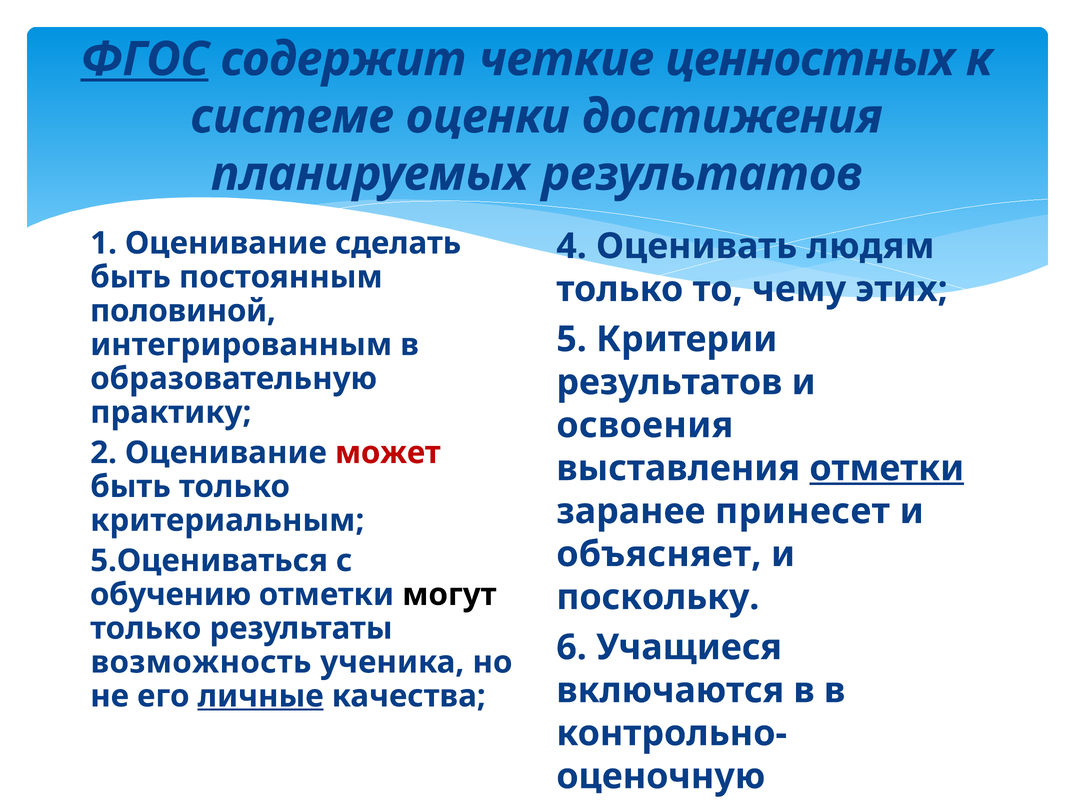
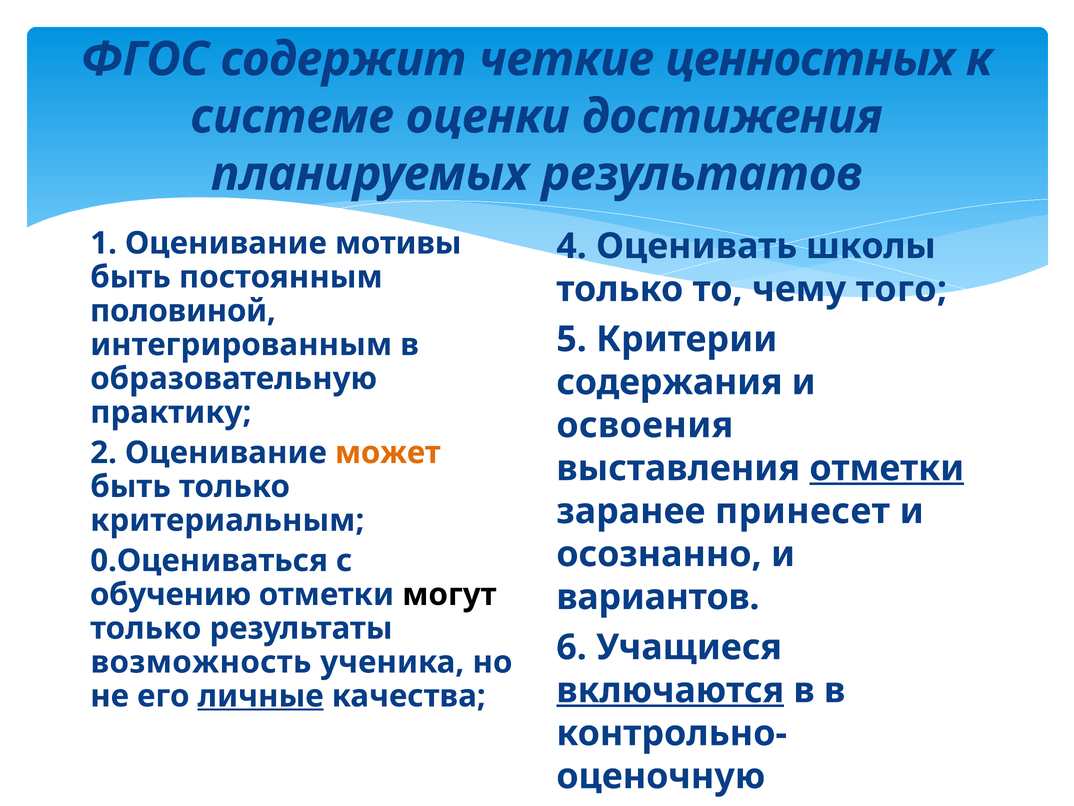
ФГОС underline: present -> none (145, 59)
сделать: сделать -> мотивы (398, 243)
людям: людям -> школы (871, 246)
этих: этих -> того (901, 289)
результатов: результатов -> содержания (669, 382)
может colour: red -> orange (388, 452)
объясняет: объясняет -> осознанно (659, 554)
5.Оцениваться: 5.Оцениваться -> 0.Оцениваться (209, 560)
поскольку: поскольку -> вариантов (658, 597)
включаются underline: none -> present (670, 690)
